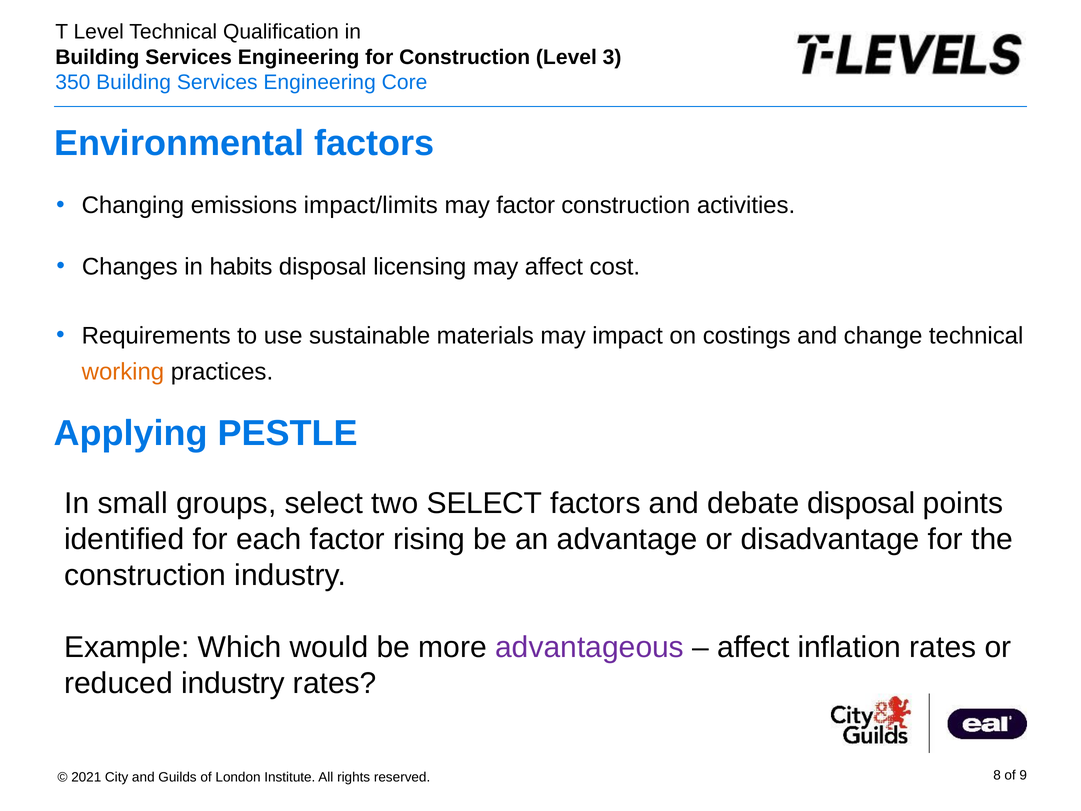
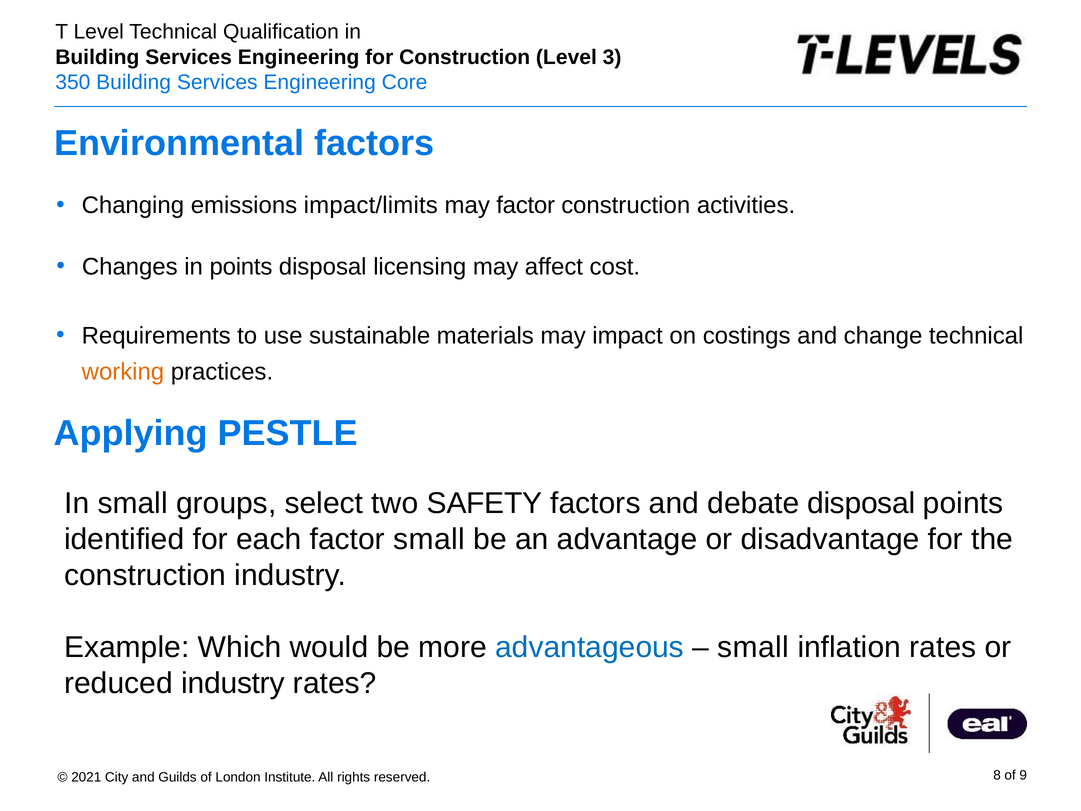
in habits: habits -> points (241, 267)
two SELECT: SELECT -> SAFETY (485, 503)
factor rising: rising -> small (429, 539)
advantageous colour: purple -> blue (590, 647)
affect: affect -> small (753, 647)
